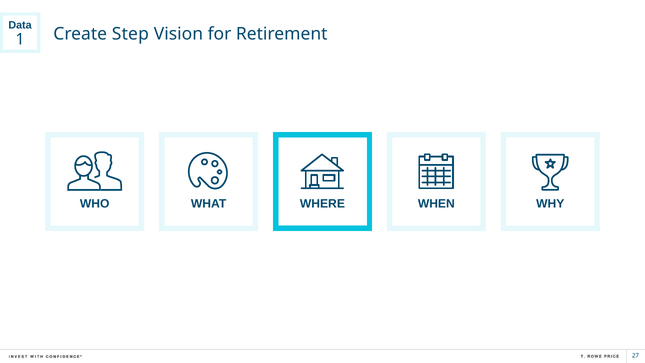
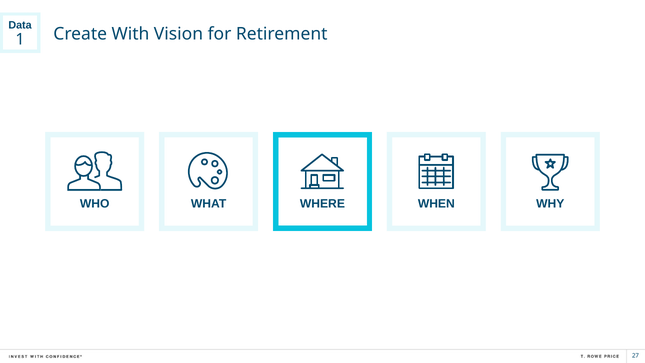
Step: Step -> With (130, 34)
